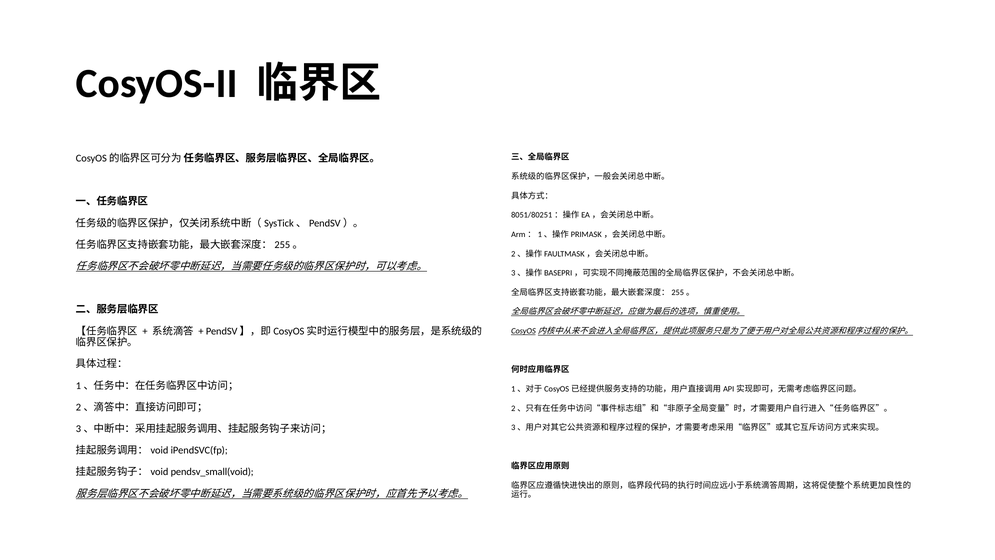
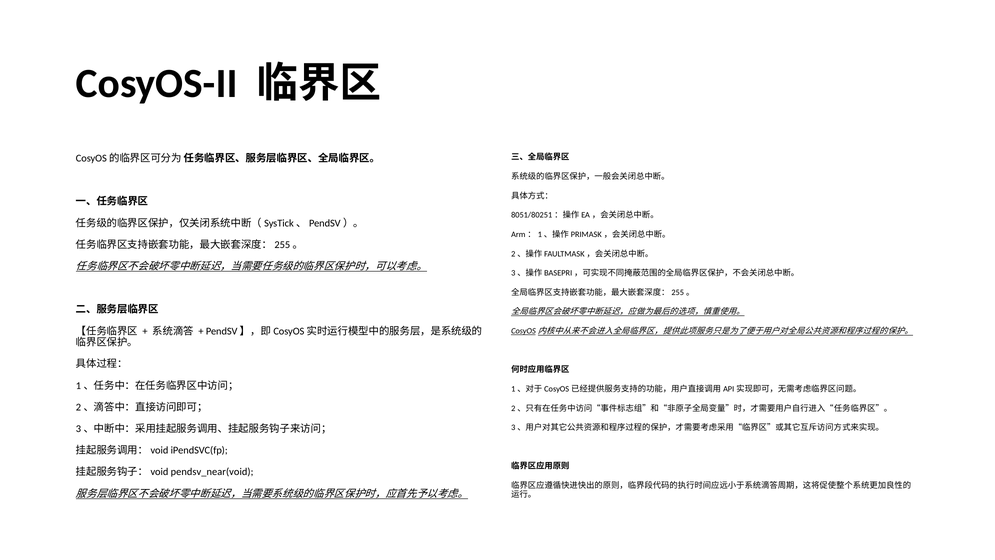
pendsv_small(void: pendsv_small(void -> pendsv_near(void (212, 472)
